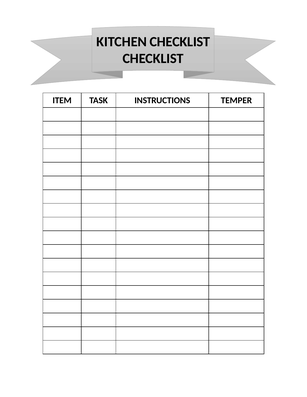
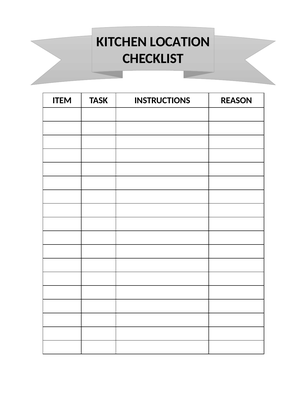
KITCHEN CHECKLIST: CHECKLIST -> LOCATION (180, 42)
TEMPER: TEMPER -> REASON (236, 100)
